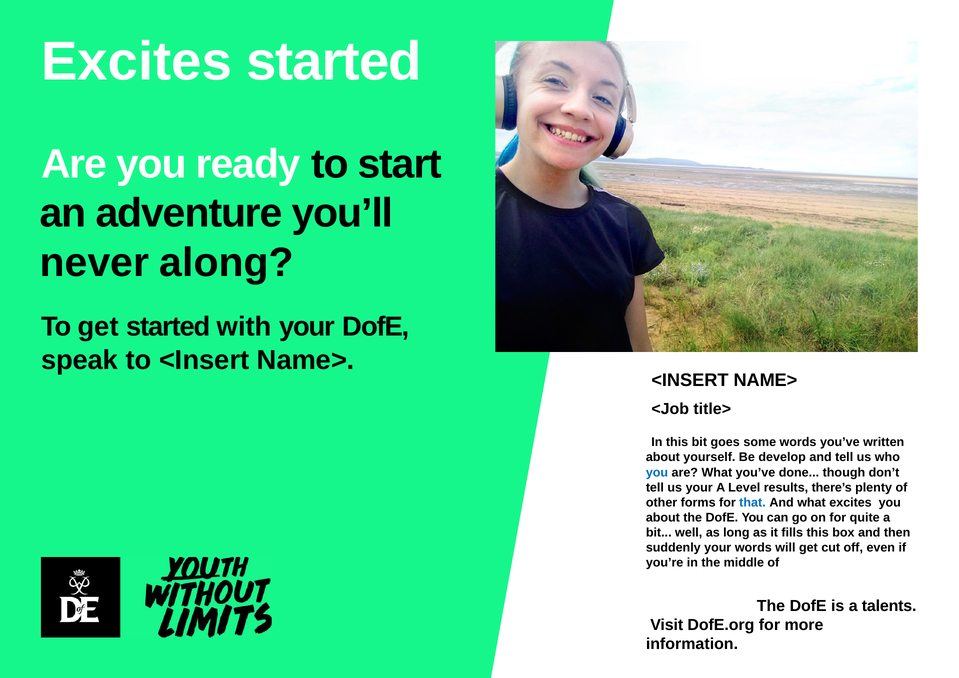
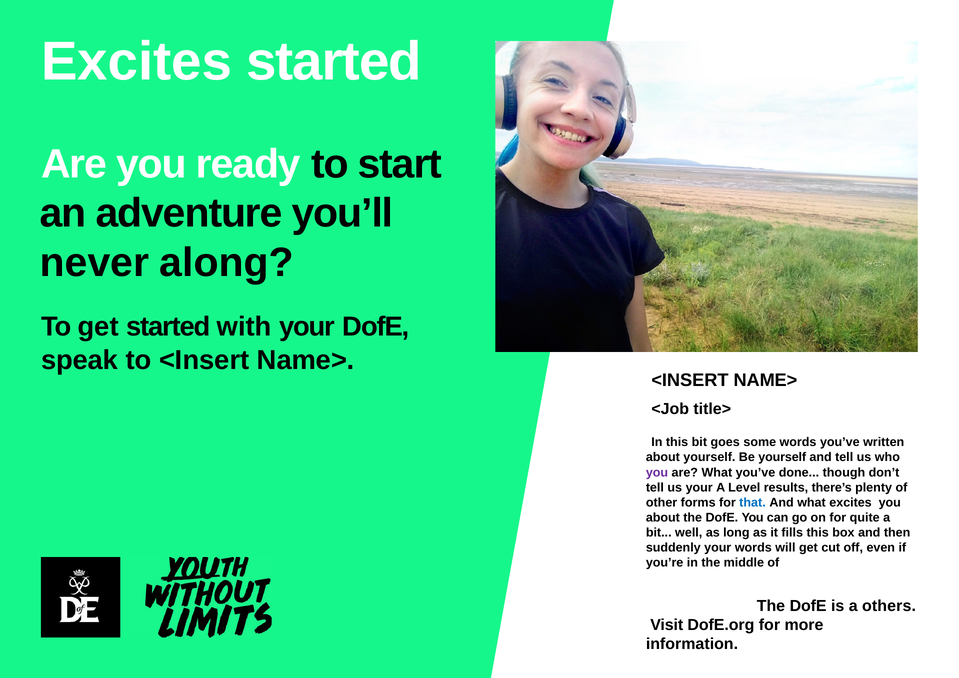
Be develop: develop -> yourself (782, 457)
you colour: blue -> purple (657, 472)
talents: talents -> others (889, 606)
